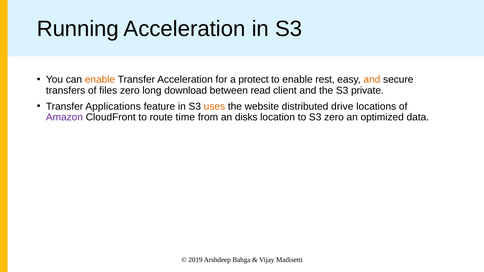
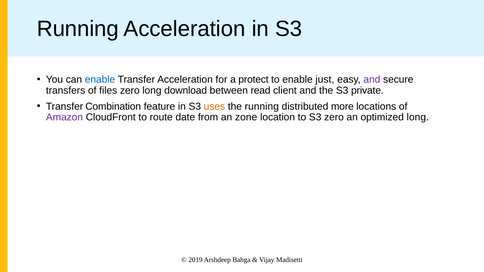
enable colour: orange -> blue (100, 80)
rest: rest -> just (325, 80)
and colour: orange -> purple (372, 80)
Applications: Applications -> Combination (113, 106)
the website: website -> running (262, 106)
drive: drive -> more (342, 106)
time: time -> date (185, 117)
disks: disks -> zone (246, 117)
optimized data: data -> long (418, 117)
